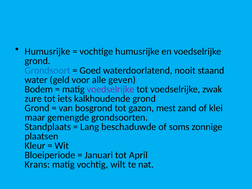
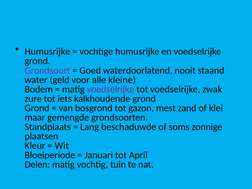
Grondsoort colour: blue -> purple (47, 70)
geven: geven -> kleine (122, 80)
Krans: Krans -> Delen (37, 165)
wilt: wilt -> tuin (118, 165)
